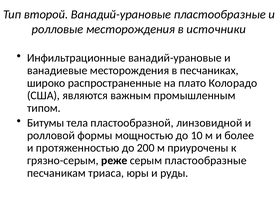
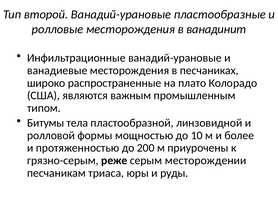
источники: источники -> ванадинит (216, 29)
серым пластообразные: пластообразные -> месторождении (206, 160)
